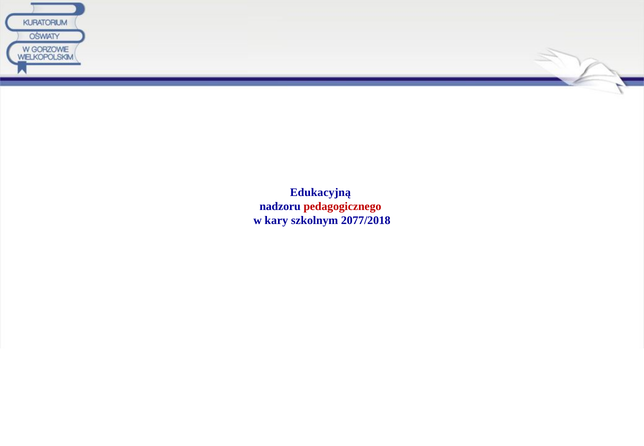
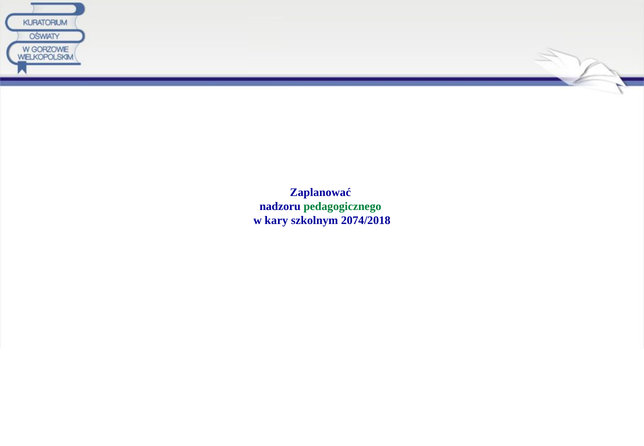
Edukacyjną: Edukacyjną -> Zaplanować (320, 192)
pedagogicznego colour: red -> green (342, 206)
2077/2018: 2077/2018 -> 2074/2018 (366, 220)
